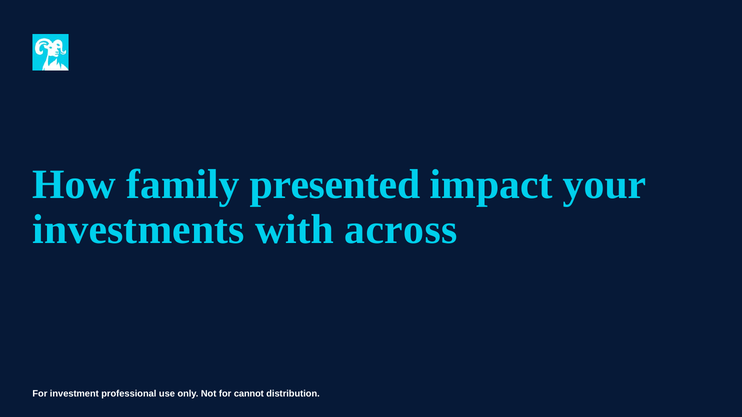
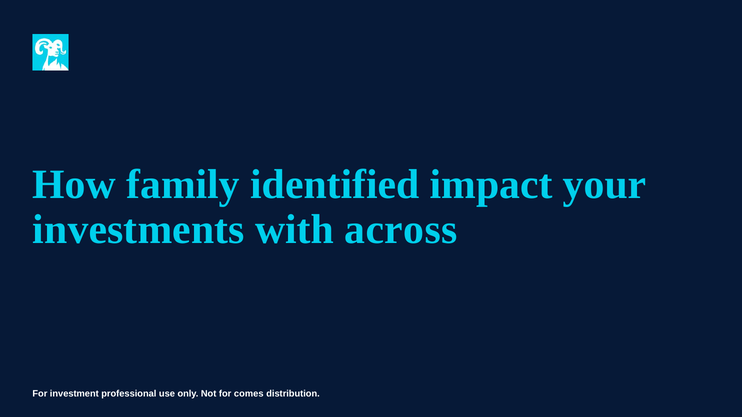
presented: presented -> identified (335, 184)
cannot: cannot -> comes (249, 394)
